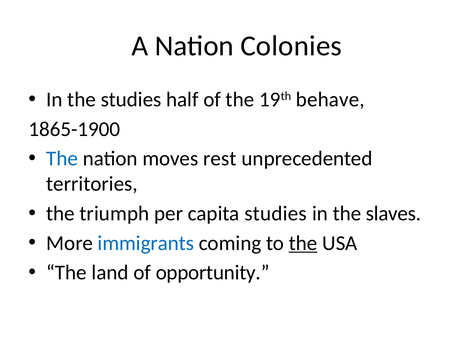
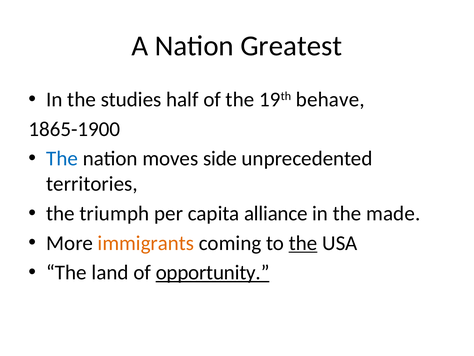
Colonies: Colonies -> Greatest (291, 46)
rest: rest -> side (220, 158)
capita studies: studies -> alliance (276, 213)
slaves: slaves -> made (393, 213)
immigrants colour: blue -> orange (146, 243)
opportunity underline: none -> present (213, 272)
